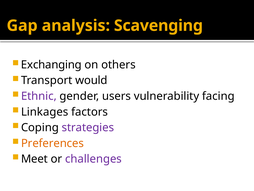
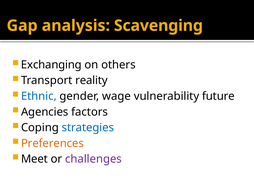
would: would -> reality (91, 80)
Ethnic colour: purple -> blue (39, 96)
users: users -> wage (116, 96)
facing: facing -> future (218, 96)
Linkages: Linkages -> Agencies (45, 112)
strategies colour: purple -> blue (88, 127)
